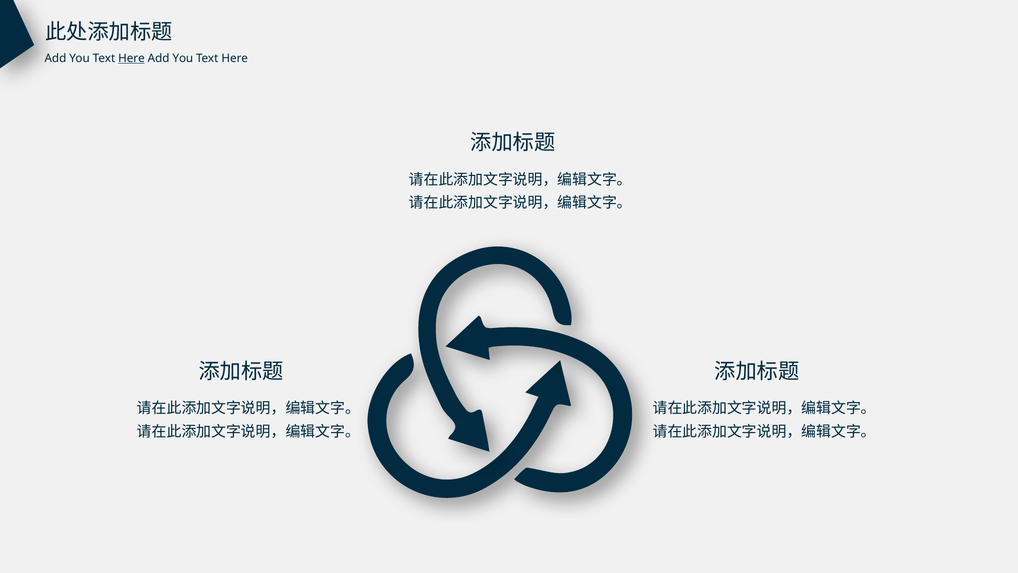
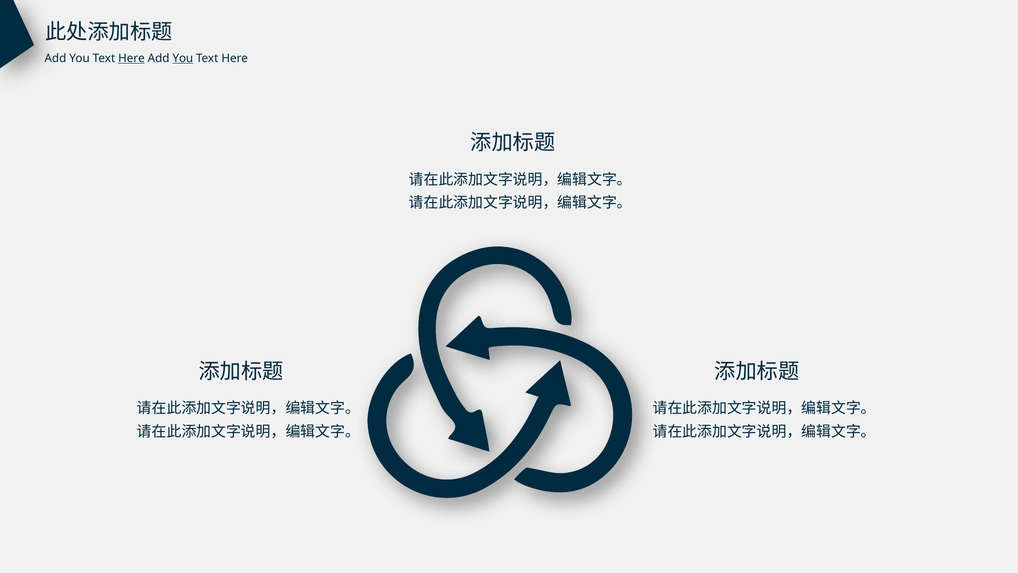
You underline: none -> present (183, 58)
